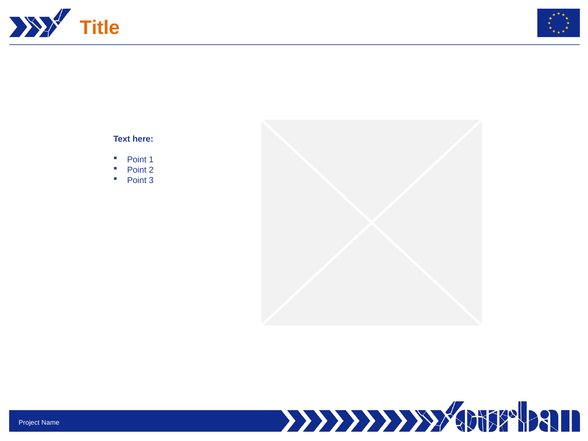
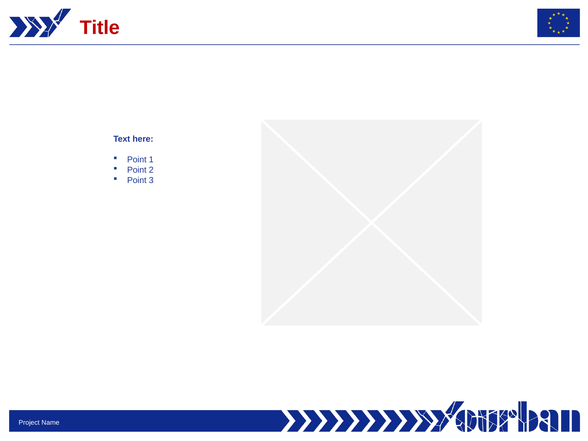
Title colour: orange -> red (100, 28)
